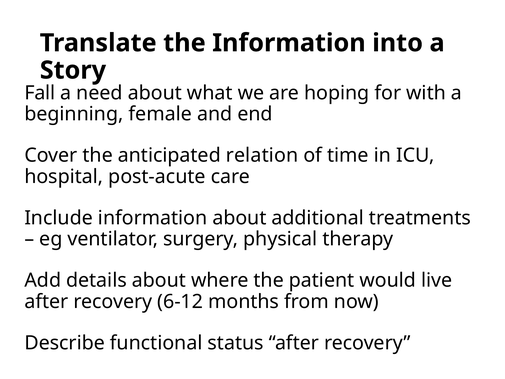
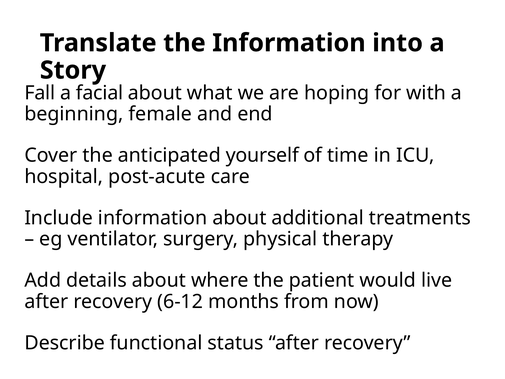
need: need -> facial (100, 93)
relation: relation -> yourself (262, 155)
